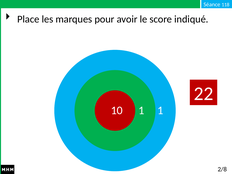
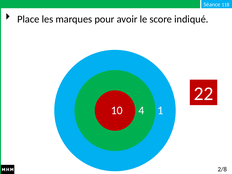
10 1: 1 -> 4 (141, 111)
